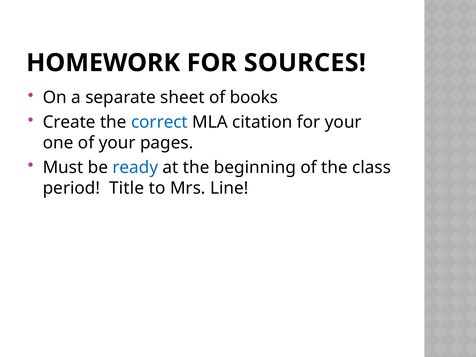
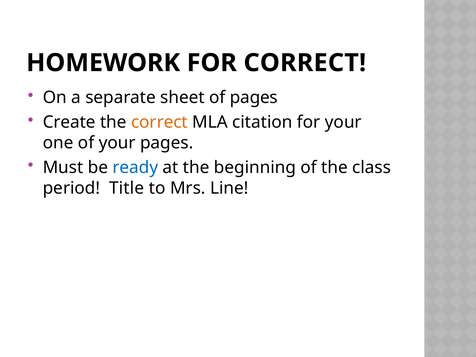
FOR SOURCES: SOURCES -> CORRECT (305, 63)
of books: books -> pages (254, 98)
correct colour: blue -> orange (159, 122)
